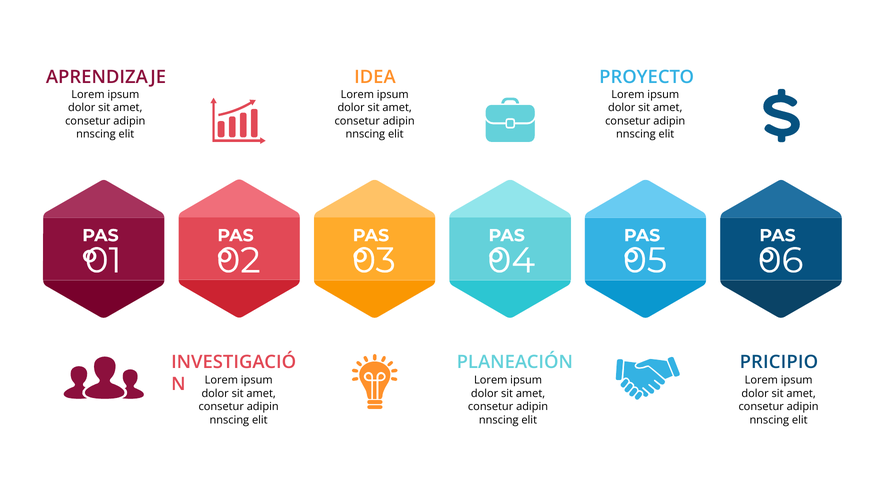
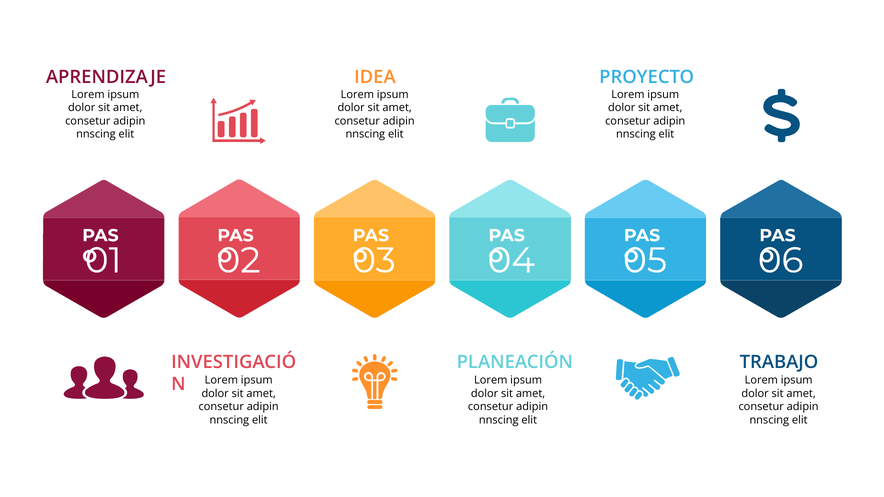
PRICIPIO: PRICIPIO -> TRABAJO (779, 362)
